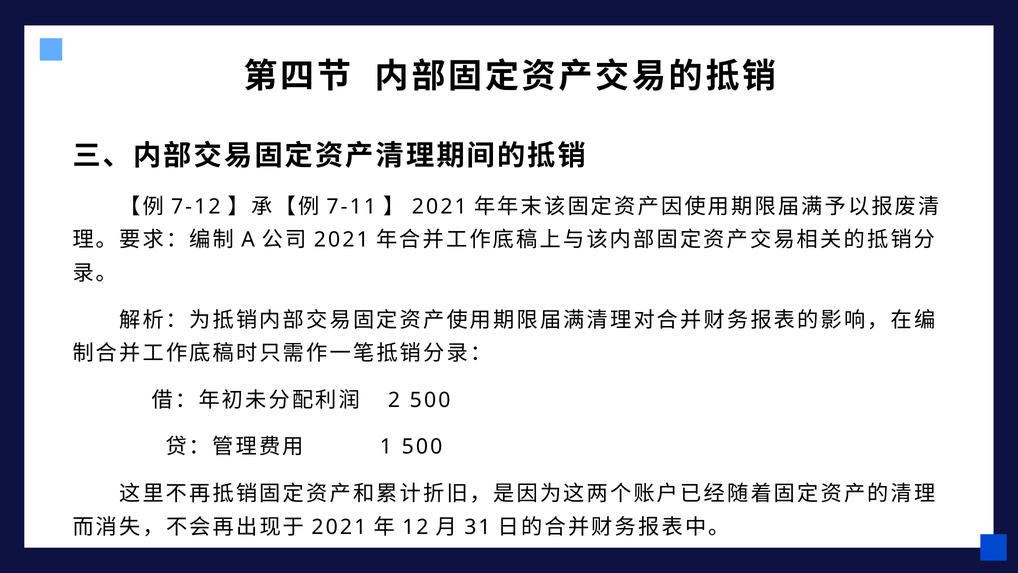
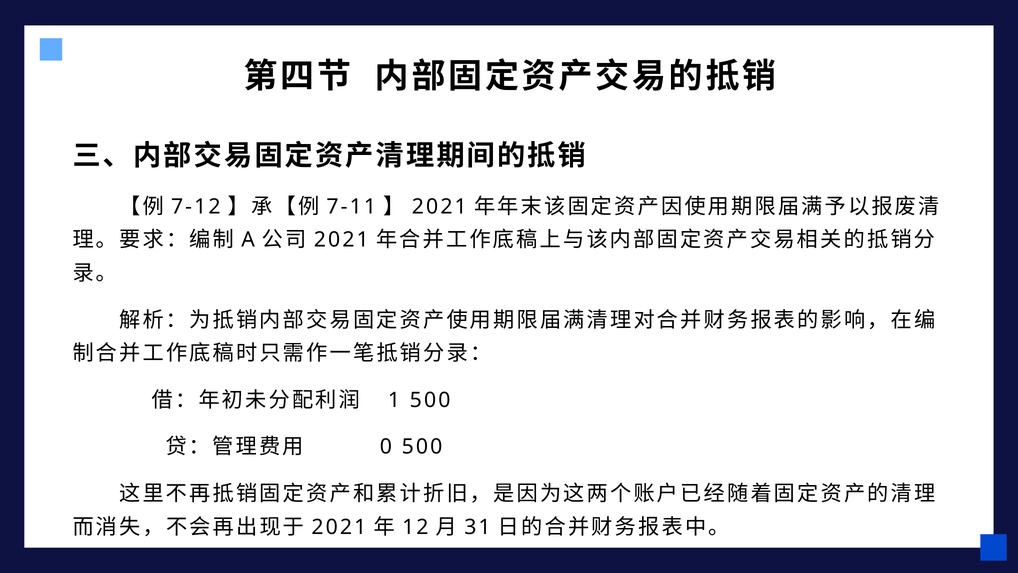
2: 2 -> 1 (394, 400)
1: 1 -> 0 (386, 447)
